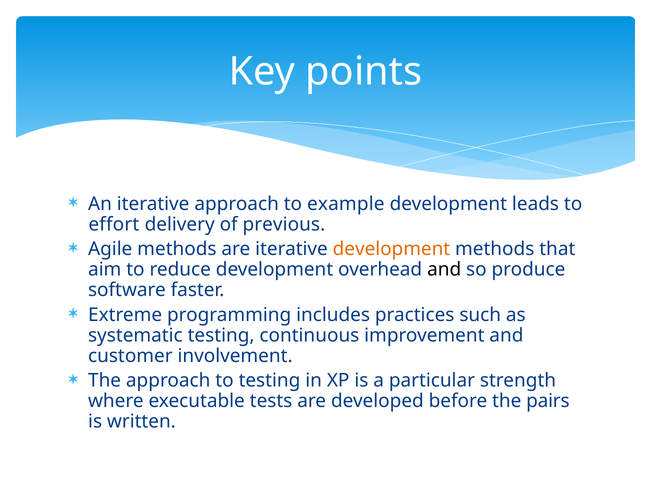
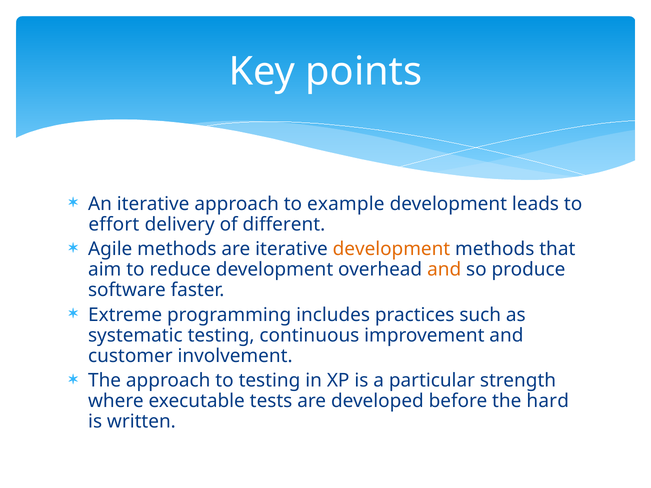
previous: previous -> different (284, 224)
and colour: black -> orange (444, 270)
pairs: pairs -> hard (548, 401)
